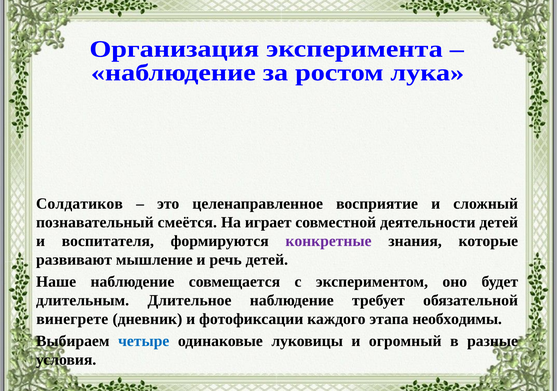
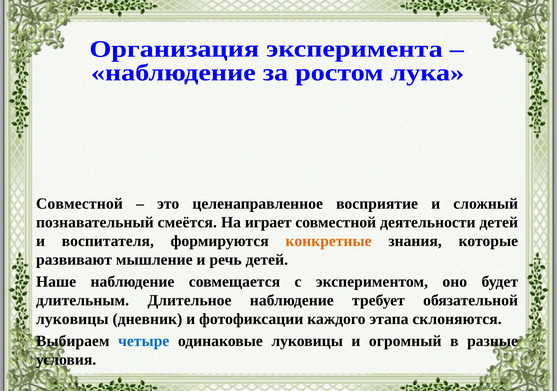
Солдатиков: Солдатиков -> Совместной (79, 204)
конкретные colour: purple -> orange (329, 241)
винегрете: винегрете -> луковицы (72, 320)
необходимы: необходимы -> склоняются (457, 320)
